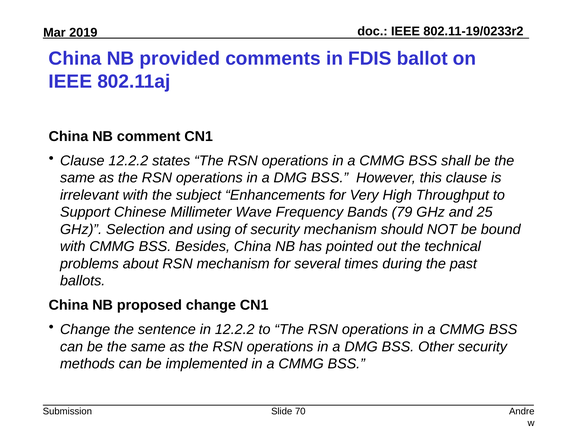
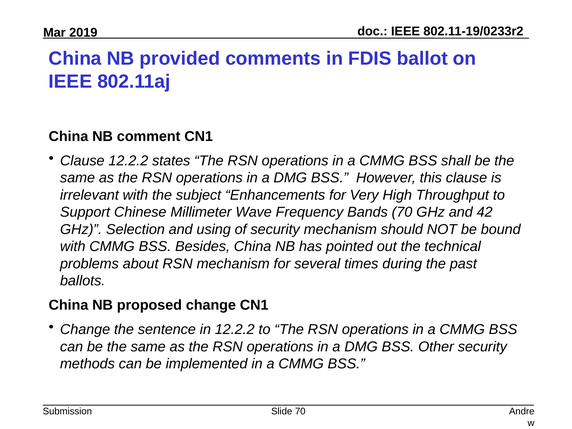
Bands 79: 79 -> 70 (402, 212)
25: 25 -> 42 (485, 212)
